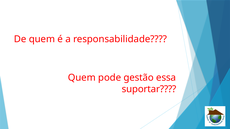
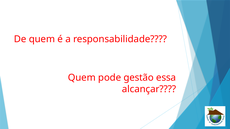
suportar: suportar -> alcançar (149, 89)
